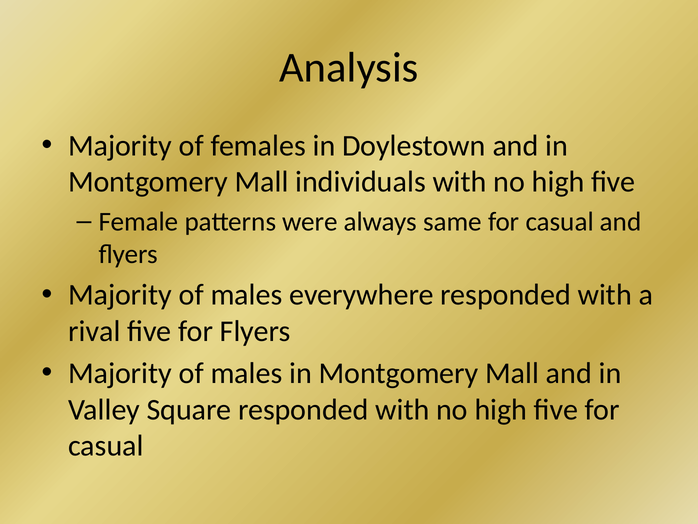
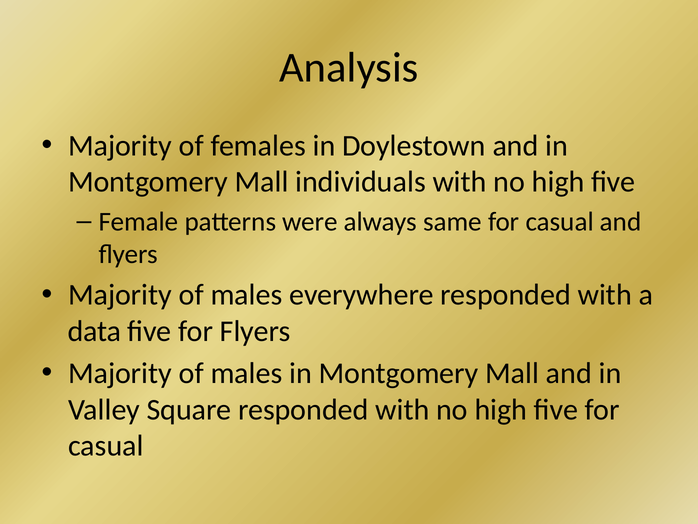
rival: rival -> data (94, 331)
